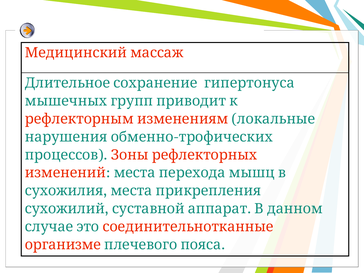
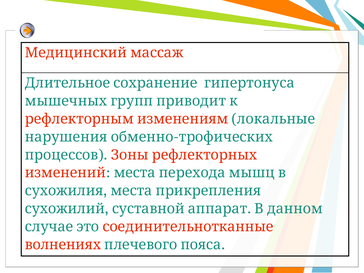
организме: организме -> волнениях (63, 245)
